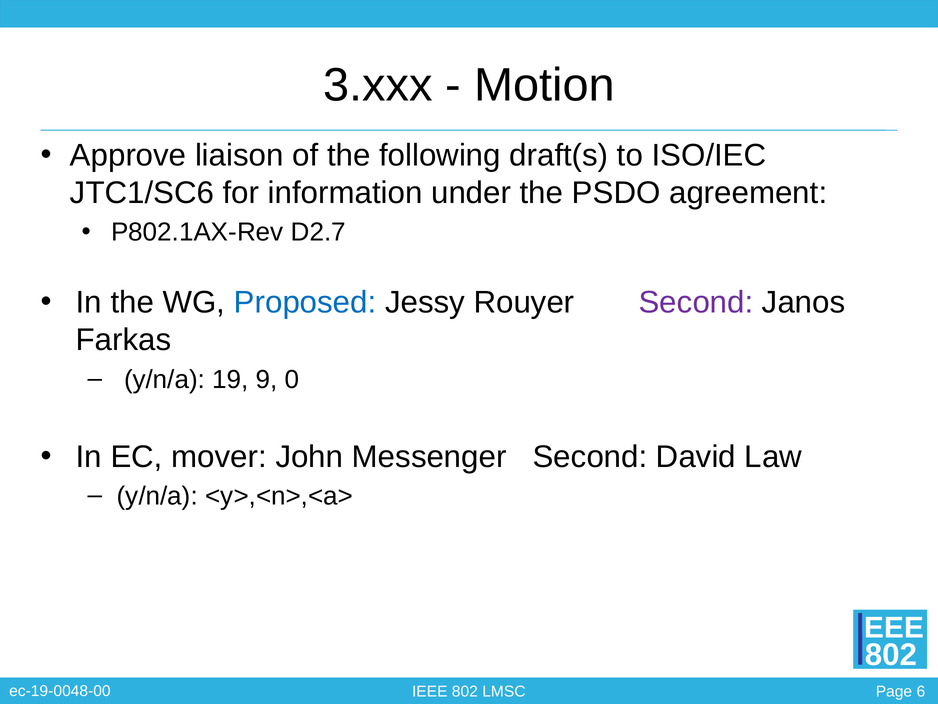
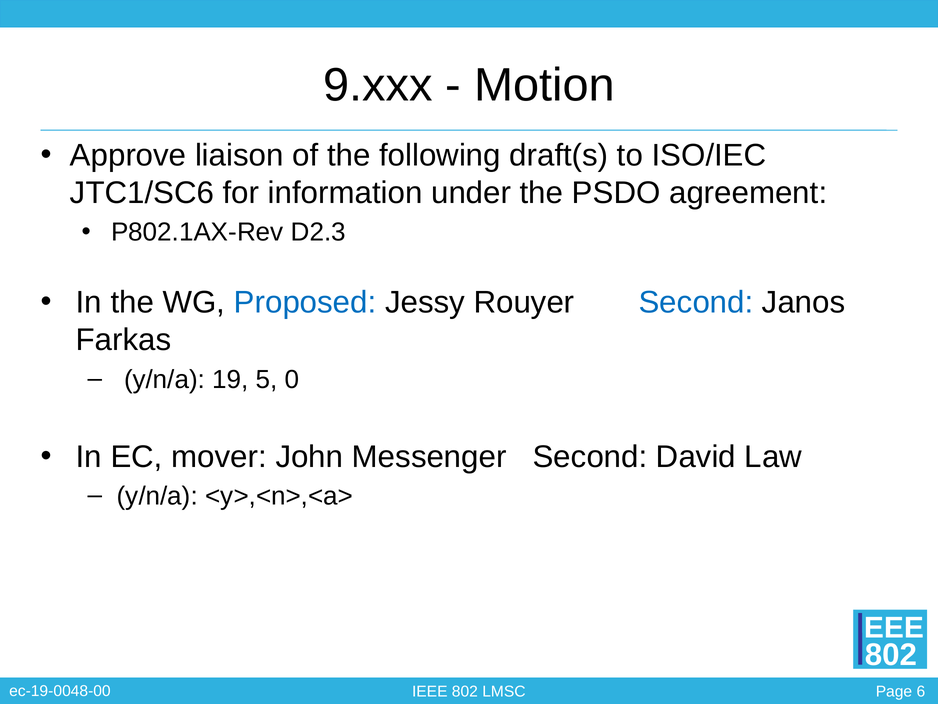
3.xxx: 3.xxx -> 9.xxx (378, 85)
D2.7: D2.7 -> D2.3 (318, 232)
Second colour: purple -> blue (696, 302)
9: 9 -> 5 (267, 379)
